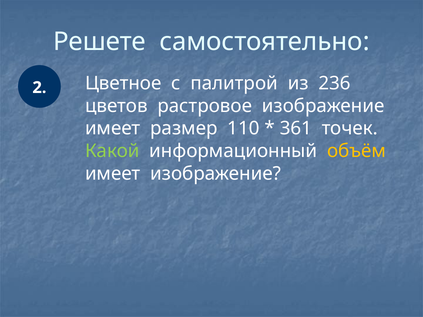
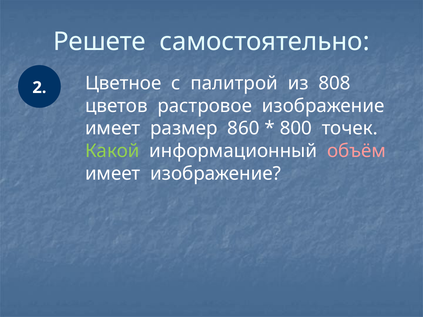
236: 236 -> 808 (335, 83)
110: 110 -> 860 (243, 129)
361: 361 -> 800 (296, 129)
объём colour: yellow -> pink (356, 151)
